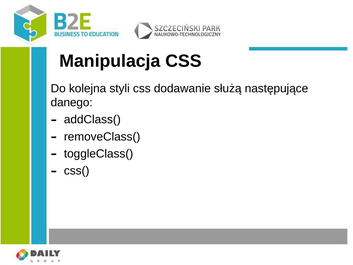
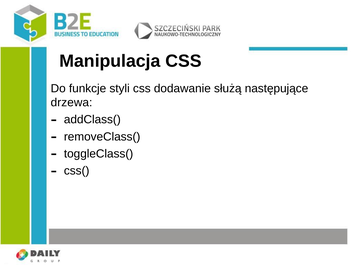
kolejna: kolejna -> funkcje (88, 88)
danego: danego -> drzewa (72, 102)
